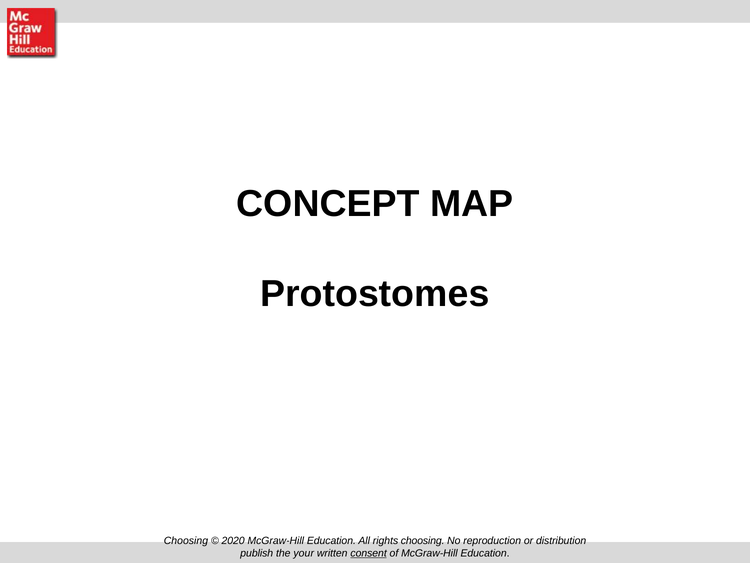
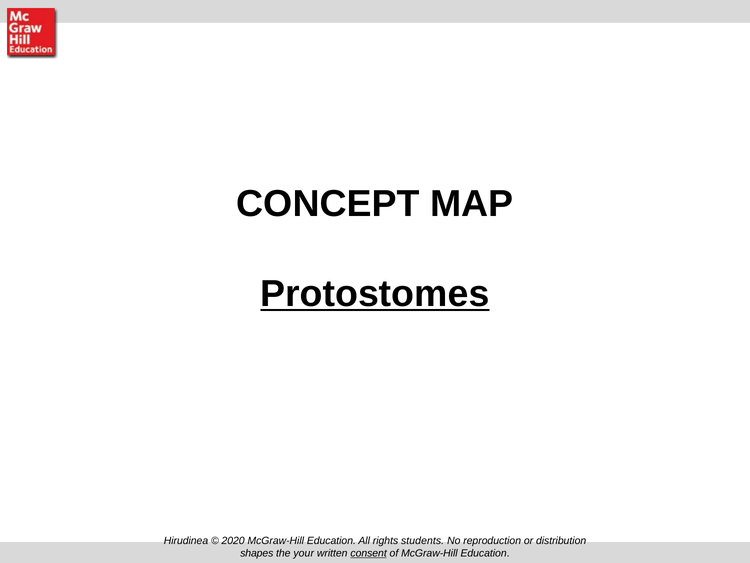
Protostomes underline: none -> present (375, 294)
Choosing: Choosing -> Hirudinea (186, 540)
rights choosing: choosing -> students (423, 540)
publish: publish -> shapes (257, 553)
